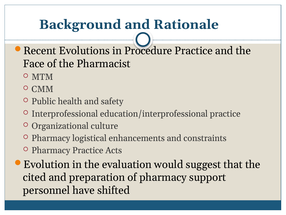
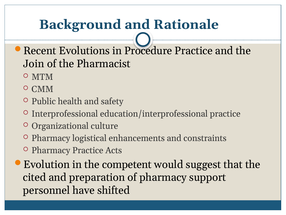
Face: Face -> Join (34, 64)
evaluation: evaluation -> competent (127, 164)
